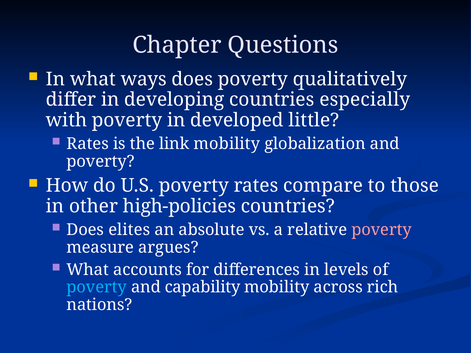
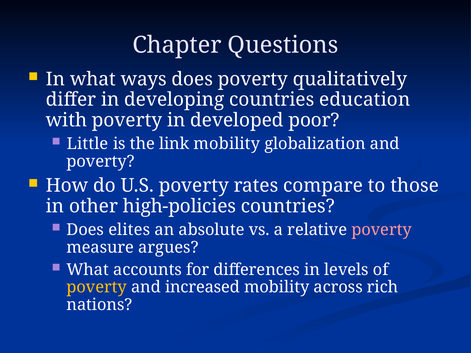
especially: especially -> education (365, 100)
little: little -> poor (314, 120)
Rates: Rates -> Little (88, 144)
poverty colour: light blue -> yellow (97, 287)
capability: capability -> increased (202, 287)
